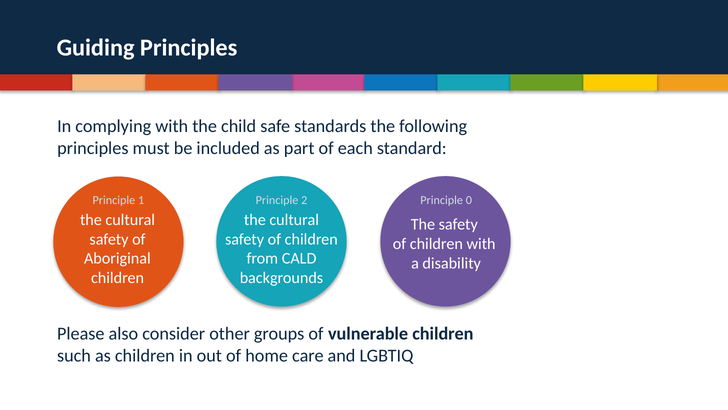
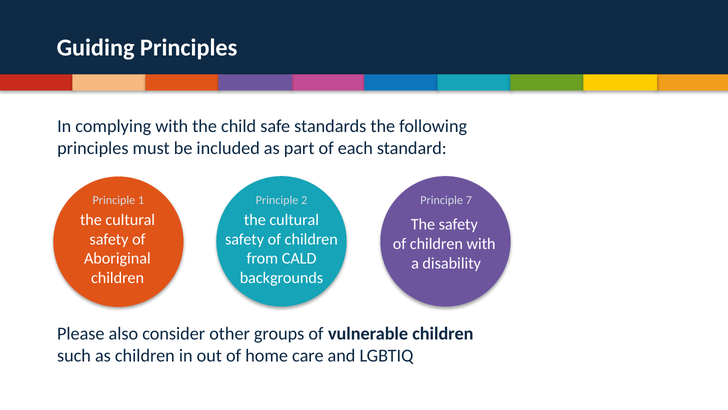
0: 0 -> 7 (469, 200)
